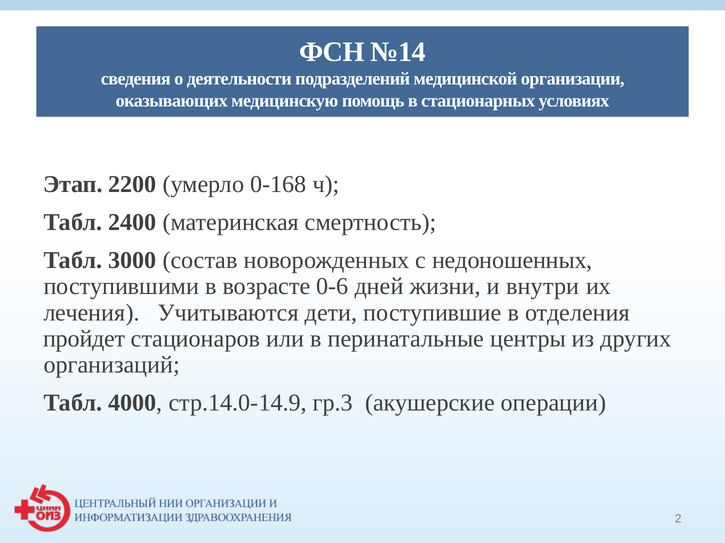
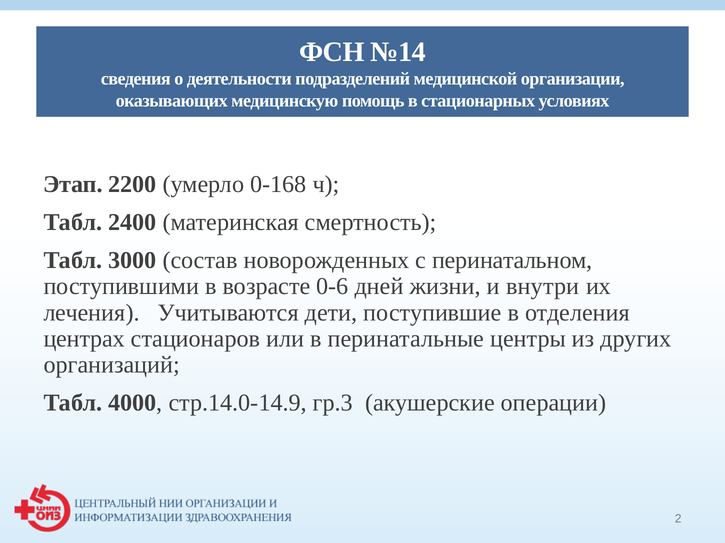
недоношенных: недоношенных -> перинатальном (512, 261)
пройдет: пройдет -> центрах (84, 339)
